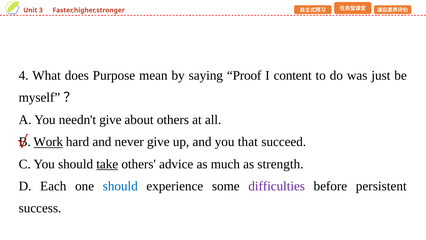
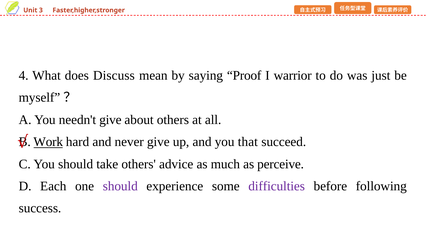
Purpose: Purpose -> Discuss (114, 75)
content: content -> warrior (293, 75)
take underline: present -> none (107, 164)
strength: strength -> perceive (281, 164)
should colour: blue -> purple (120, 186)
persistent: persistent -> following (381, 186)
